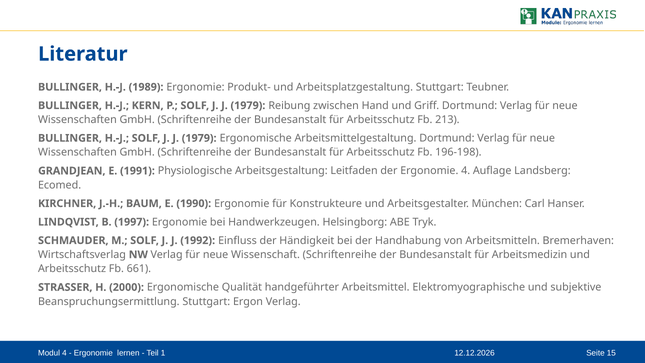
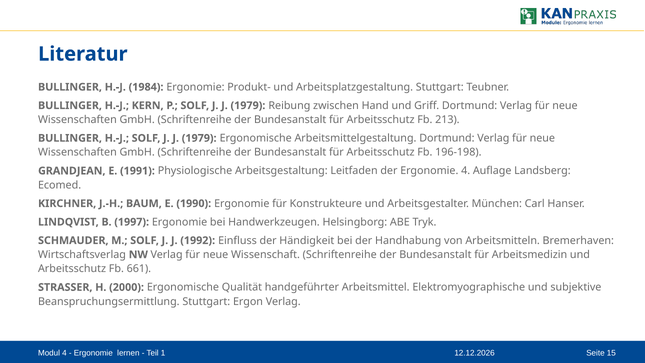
1989: 1989 -> 1984 (146, 87)
